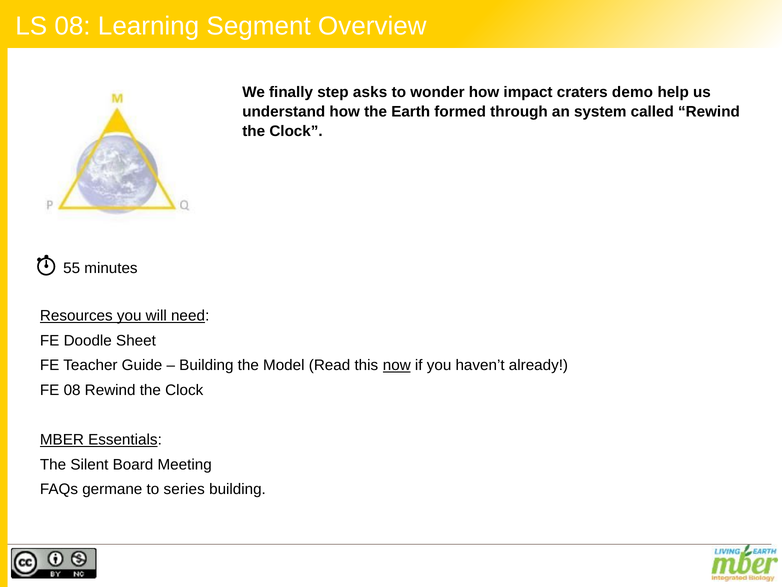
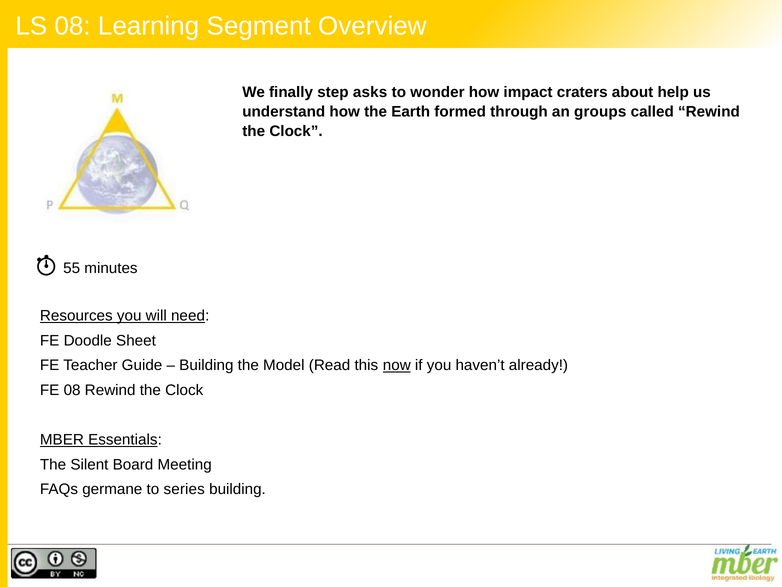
demo: demo -> about (633, 92)
system: system -> groups (600, 112)
